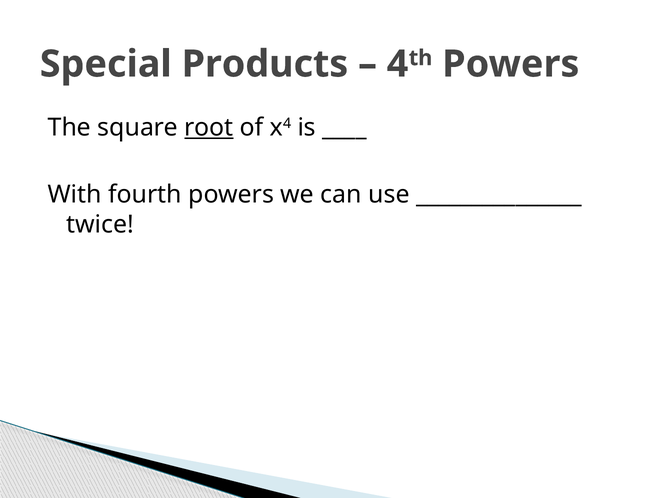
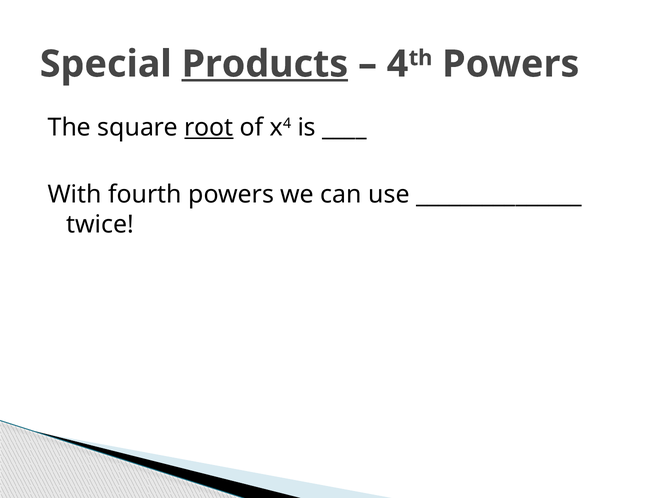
Products underline: none -> present (265, 64)
